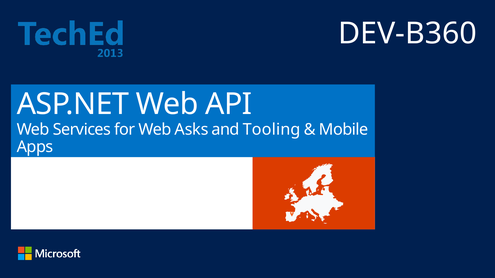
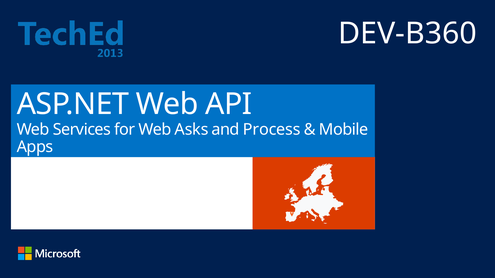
Tooling: Tooling -> Process (272, 130)
